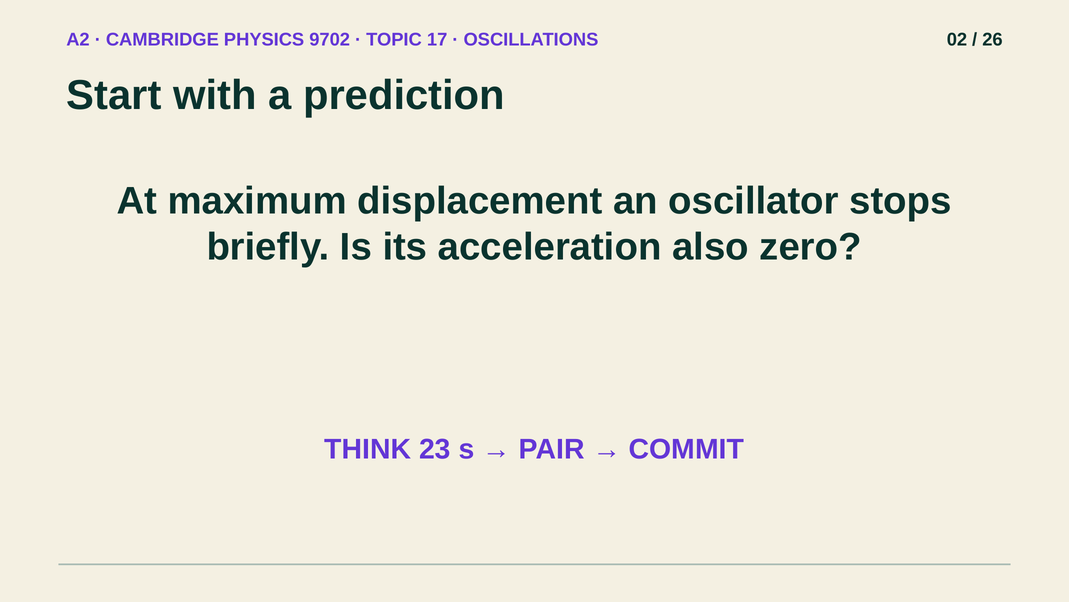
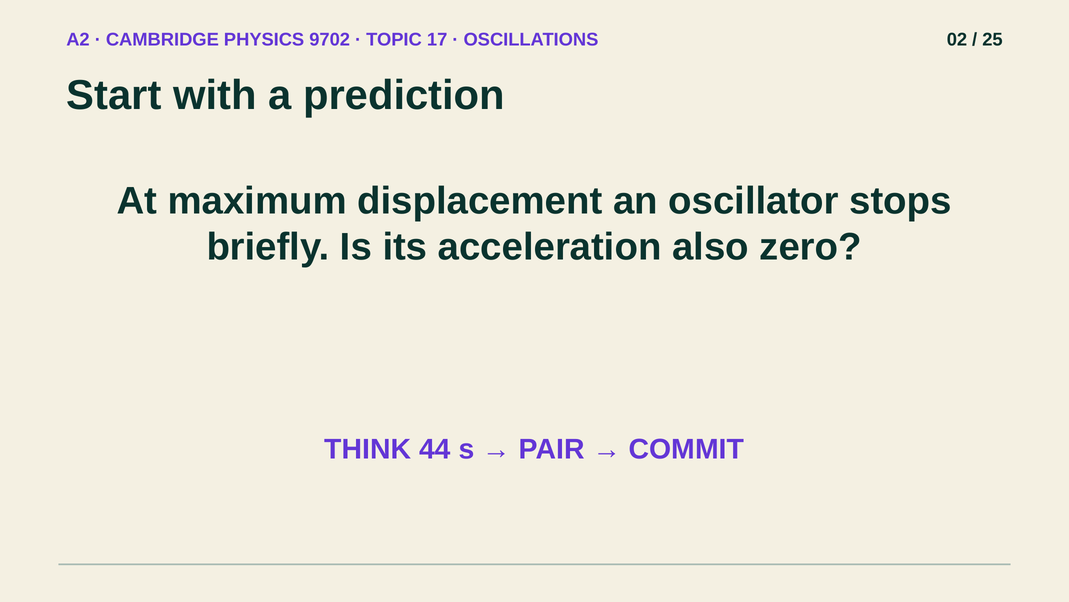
26: 26 -> 25 (992, 40)
23: 23 -> 44 (435, 449)
